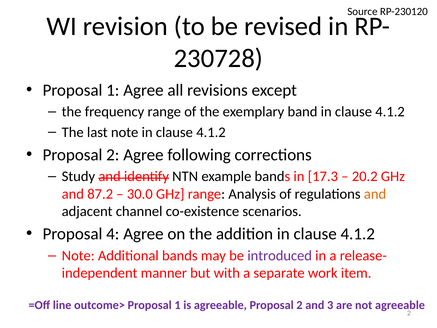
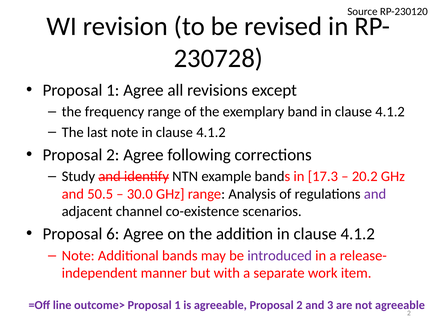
87.2: 87.2 -> 50.5 (100, 194)
and colour: orange -> purple (375, 194)
4: 4 -> 6 (113, 234)
